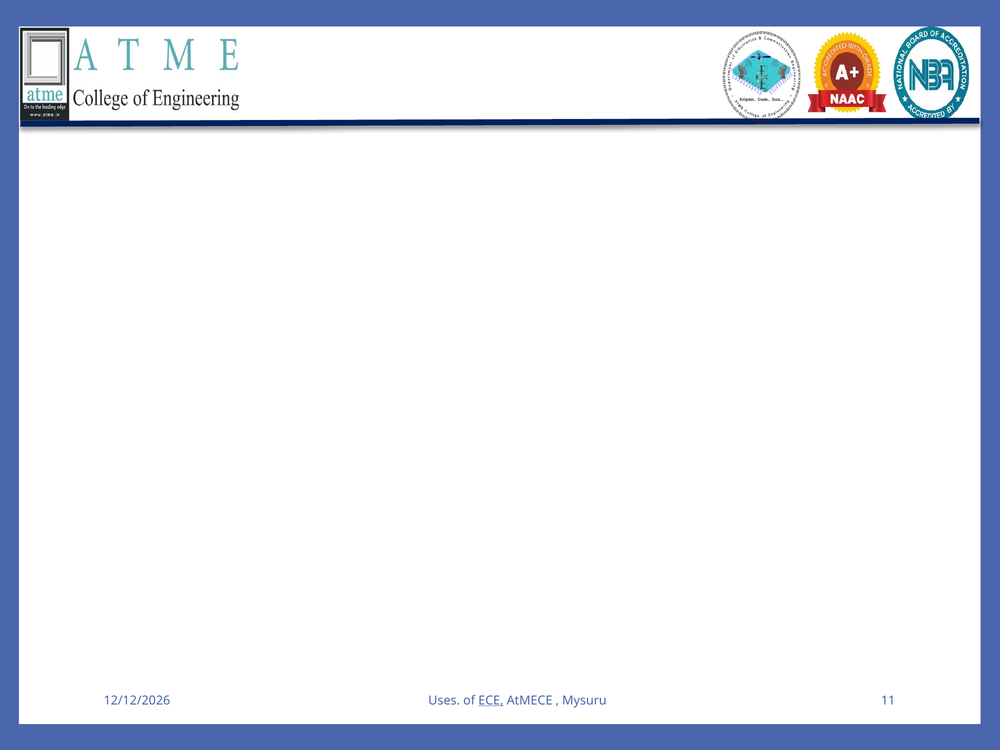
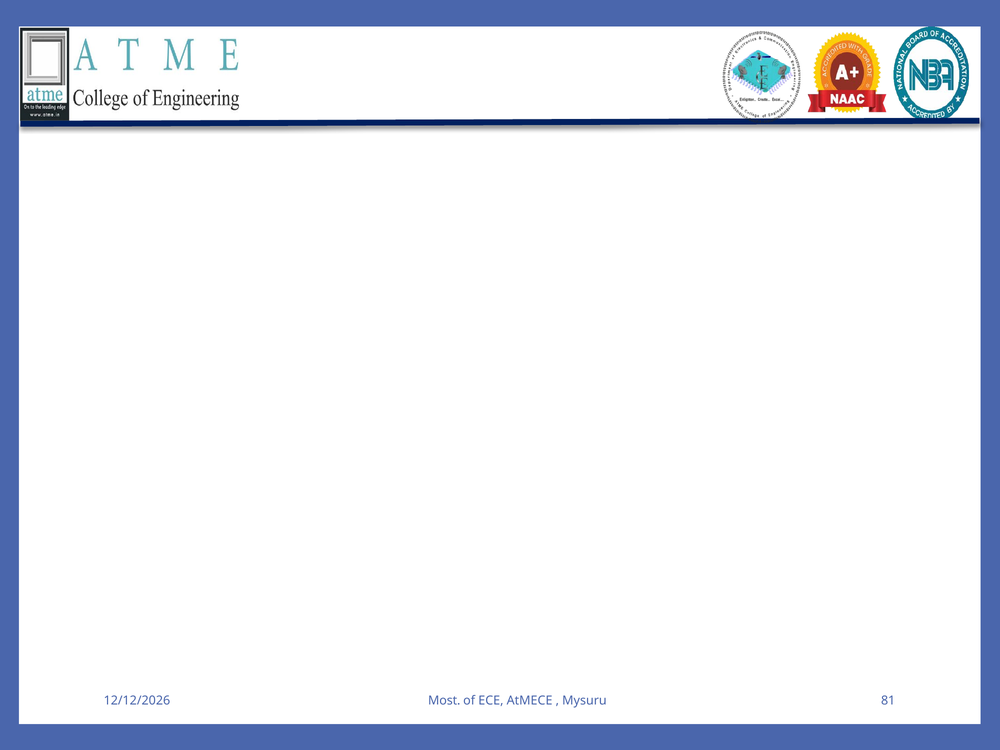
Uses: Uses -> Most (444, 700)
ECE underline: present -> none (491, 700)
11: 11 -> 81 (888, 700)
